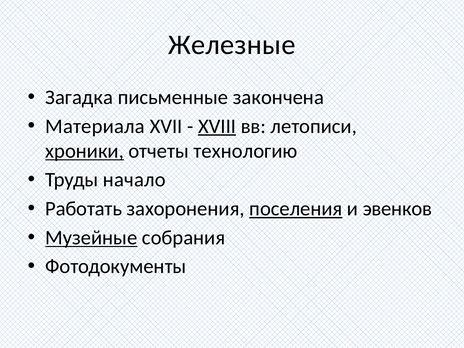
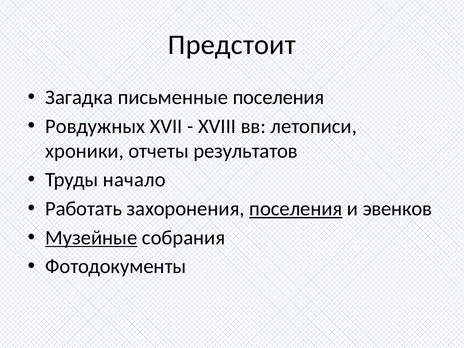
Железные: Железные -> Предстоит (232, 45)
письменные закончена: закончена -> поселения (279, 97)
Материала: Материала -> Ровдужных (95, 126)
XVIII underline: present -> none (217, 126)
хроники underline: present -> none (85, 151)
технологию: технологию -> результатов (246, 151)
